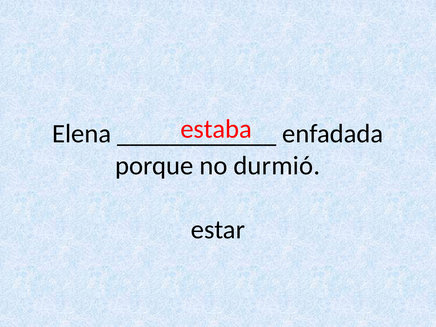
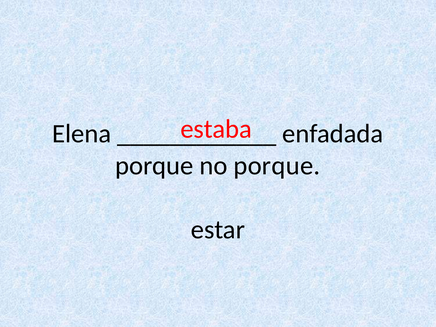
no durmió: durmió -> porque (277, 166)
